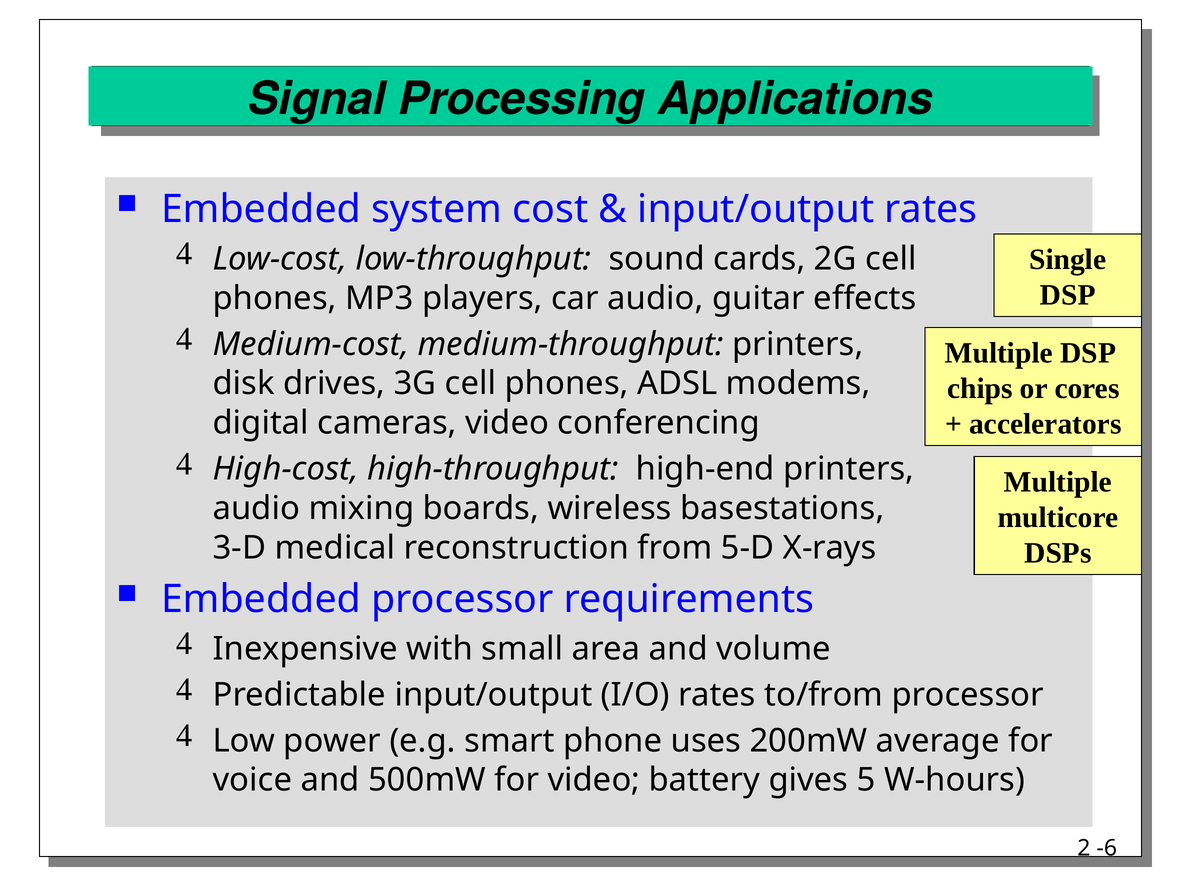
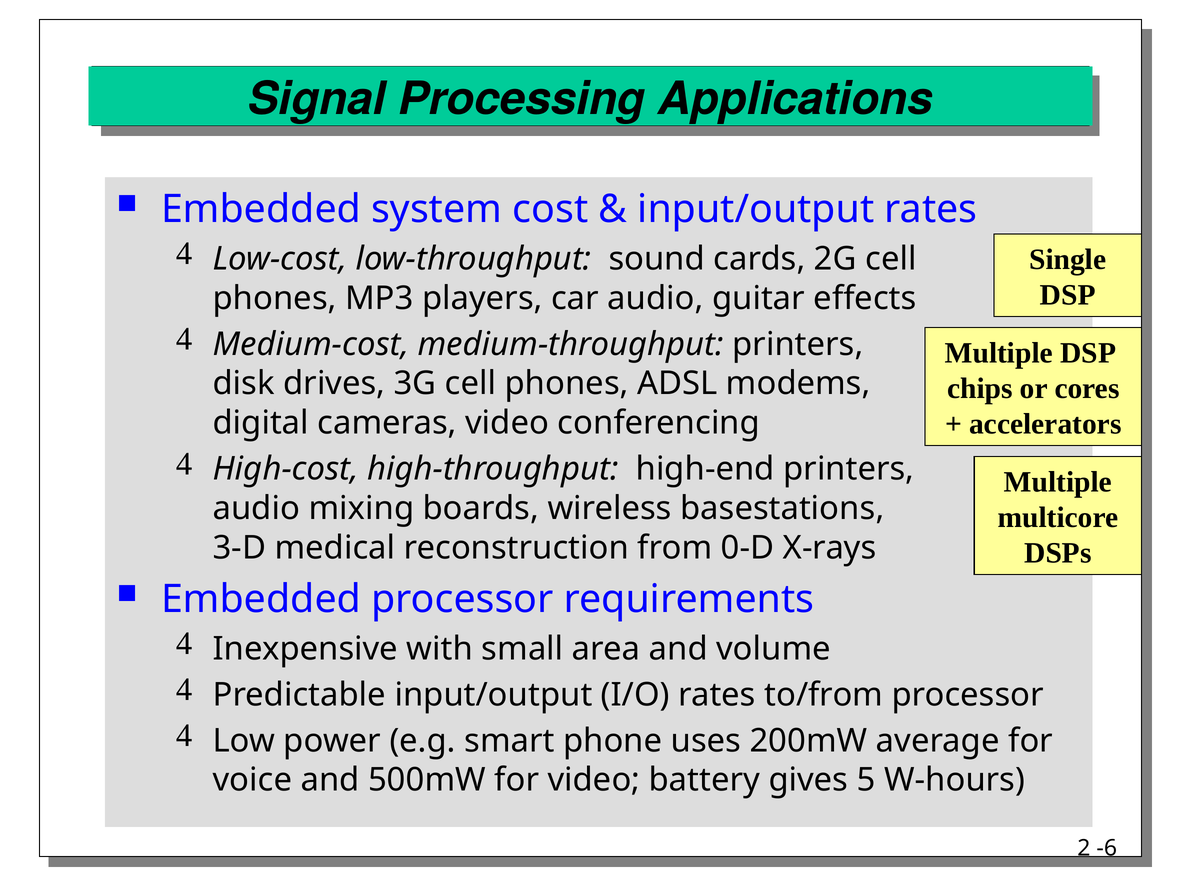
5-D: 5-D -> 0-D (747, 548)
